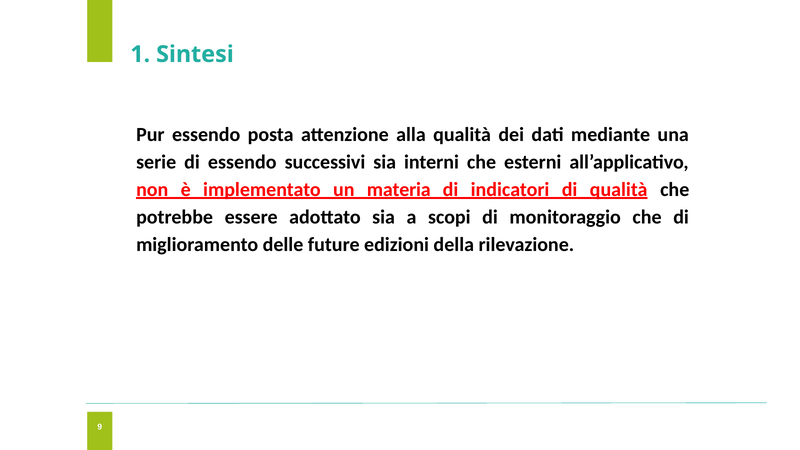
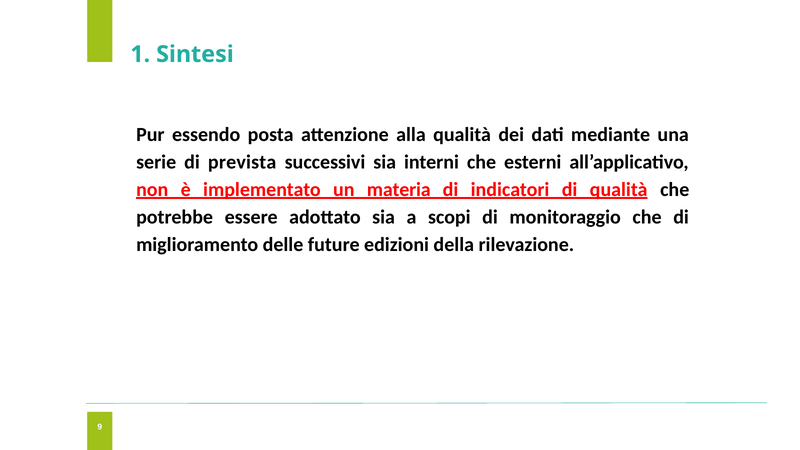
di essendo: essendo -> prevista (242, 162)
